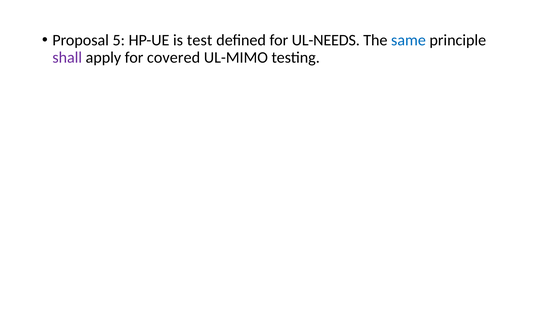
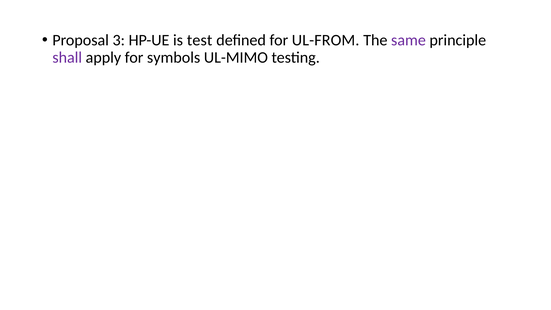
5: 5 -> 3 (119, 40)
UL-NEEDS: UL-NEEDS -> UL-FROM (326, 40)
same colour: blue -> purple (408, 40)
covered: covered -> symbols (174, 58)
